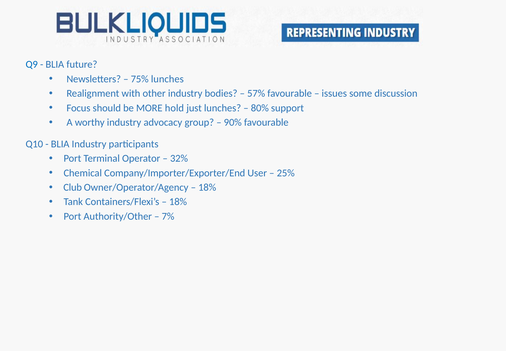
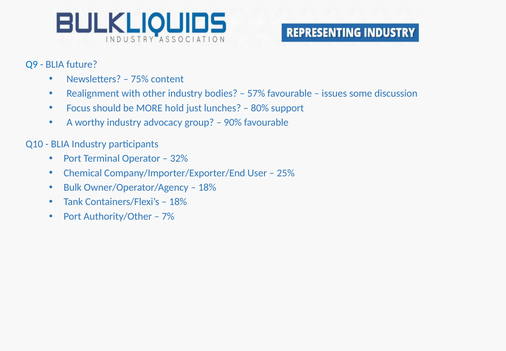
75% lunches: lunches -> content (167, 79)
Club: Club -> Bulk (73, 187)
